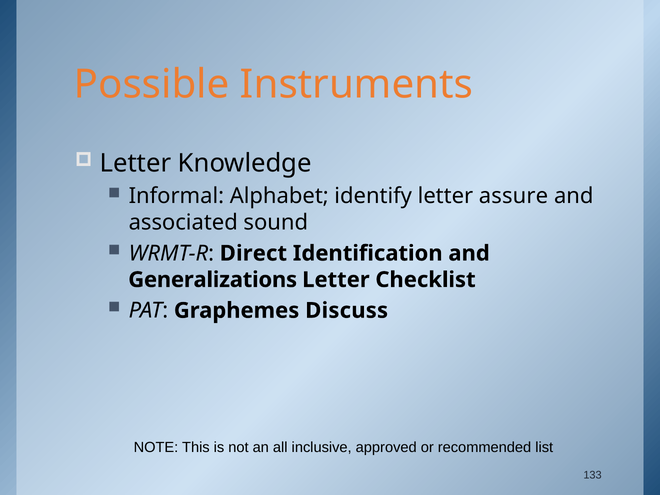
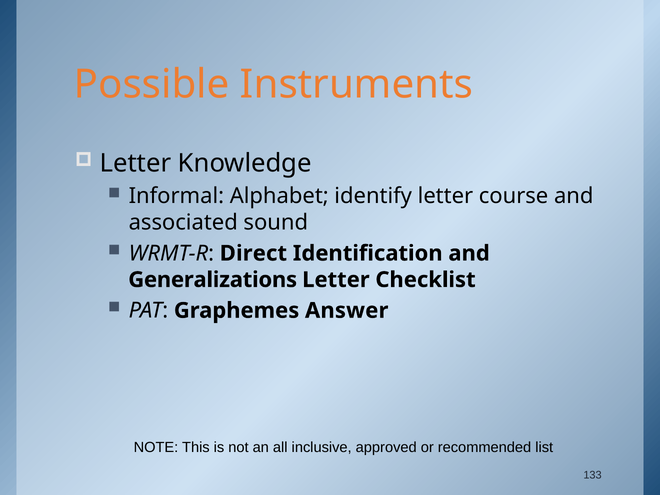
assure: assure -> course (514, 196)
Discuss: Discuss -> Answer (347, 311)
